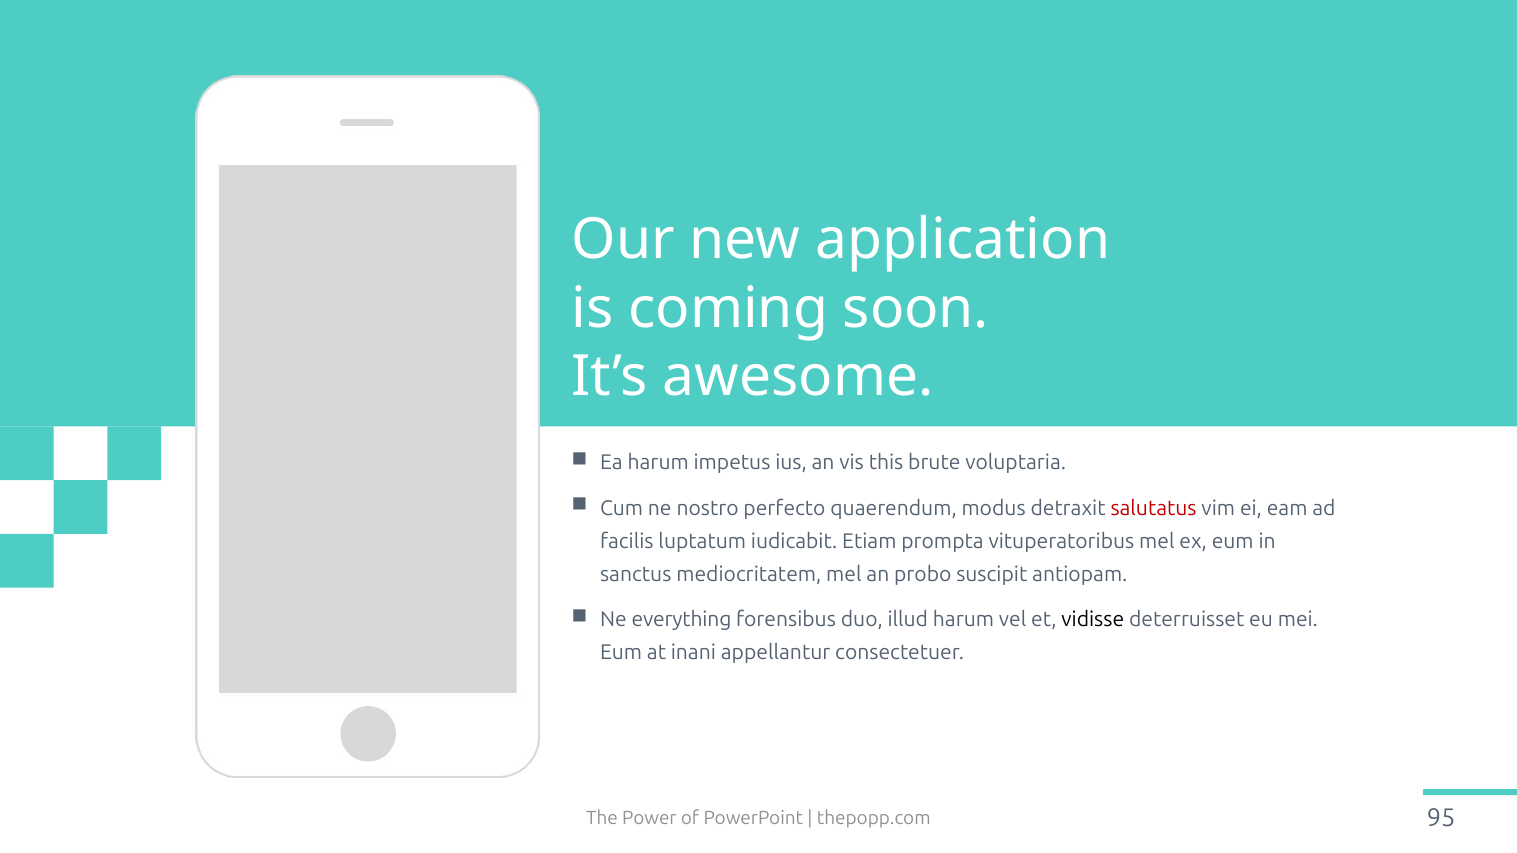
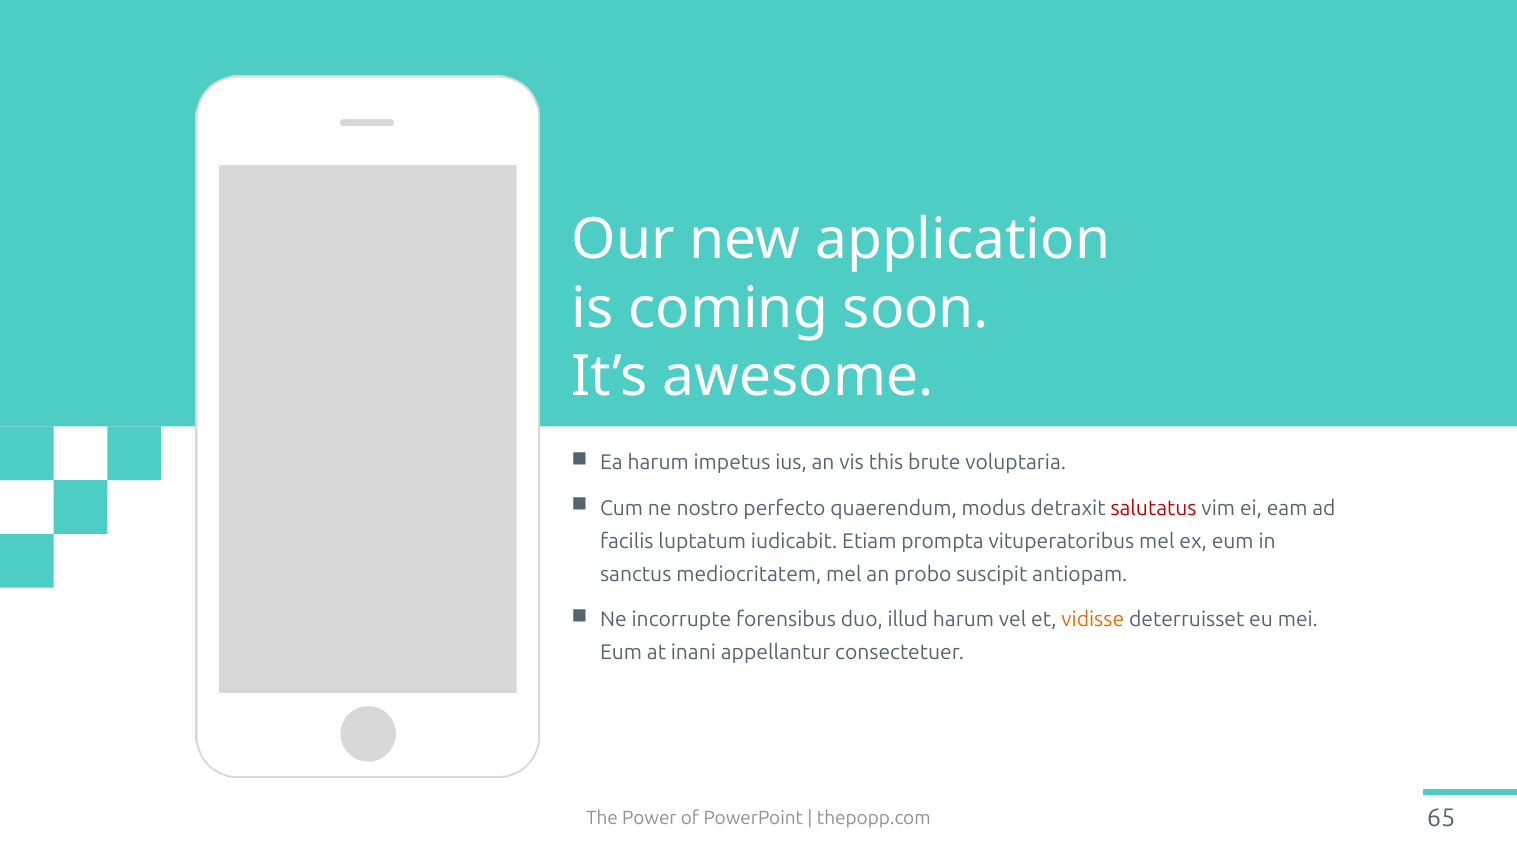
everything: everything -> incorrupte (681, 620)
vidisse colour: black -> orange (1093, 620)
95: 95 -> 65 (1441, 818)
